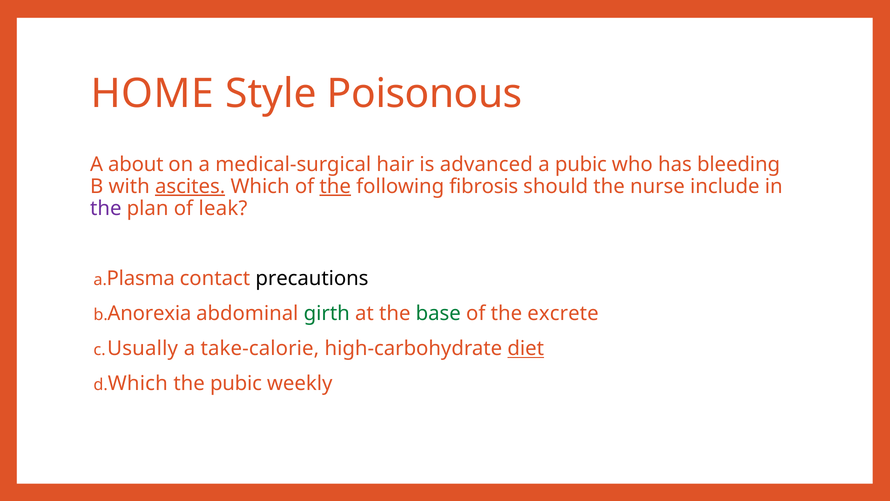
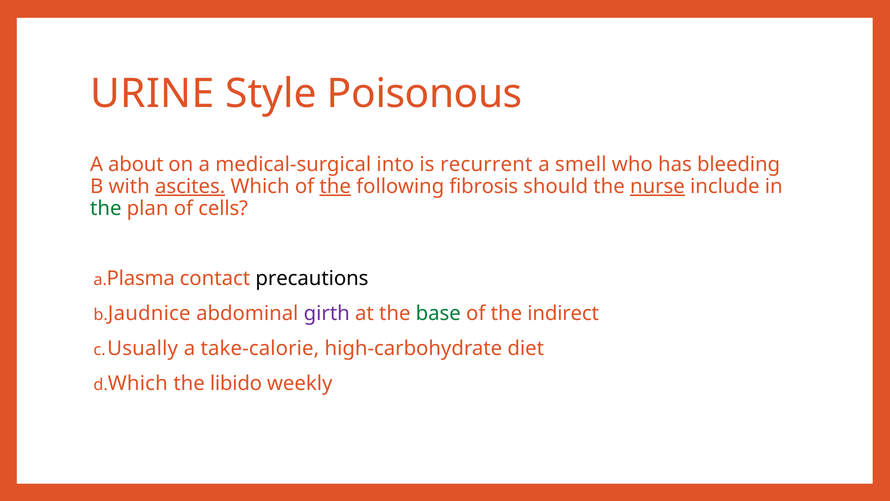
HOME: HOME -> URINE (152, 94)
hair: hair -> into (395, 164)
advanced: advanced -> recurrent (486, 164)
a pubic: pubic -> smell (581, 164)
nurse underline: none -> present (657, 186)
the colour: purple -> green (106, 208)
leak: leak -> cells (223, 208)
Anorexia: Anorexia -> Jaudnice (149, 313)
girth colour: green -> purple (327, 313)
excrete: excrete -> indirect (563, 313)
diet underline: present -> none (526, 348)
the pubic: pubic -> libido (236, 383)
